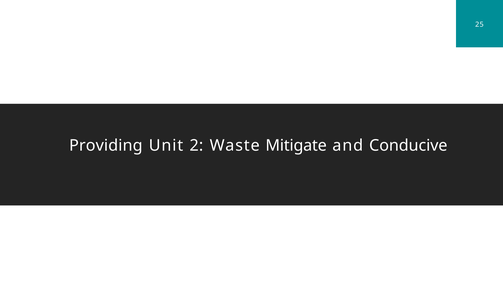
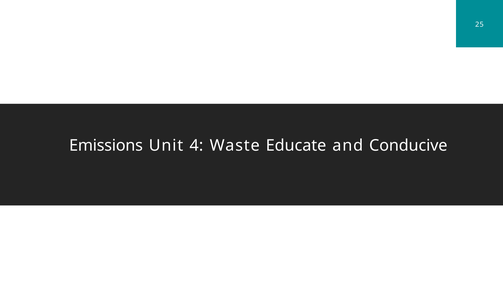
Providing: Providing -> Emissions (106, 145)
2: 2 -> 4 (196, 145)
Mitigate: Mitigate -> Educate (296, 145)
